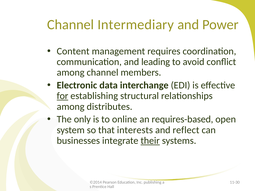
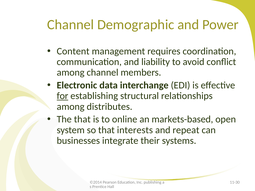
Intermediary: Intermediary -> Demographic (136, 25)
leading: leading -> liability (156, 62)
The only: only -> that (82, 119)
requires-based: requires-based -> markets-based (182, 119)
reflect: reflect -> repeat (186, 130)
their underline: present -> none (150, 141)
